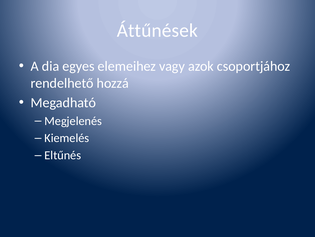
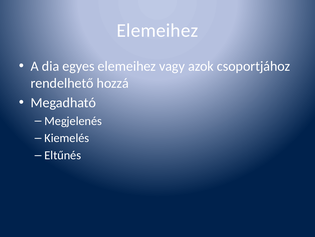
Áttűnések: Áttűnések -> Elemeihez (157, 30)
